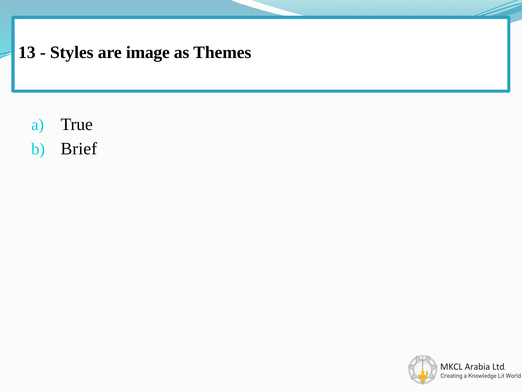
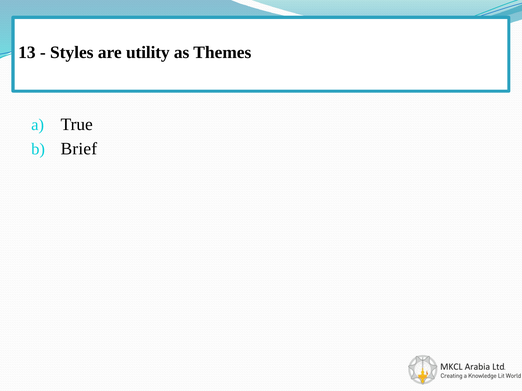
image: image -> utility (148, 53)
